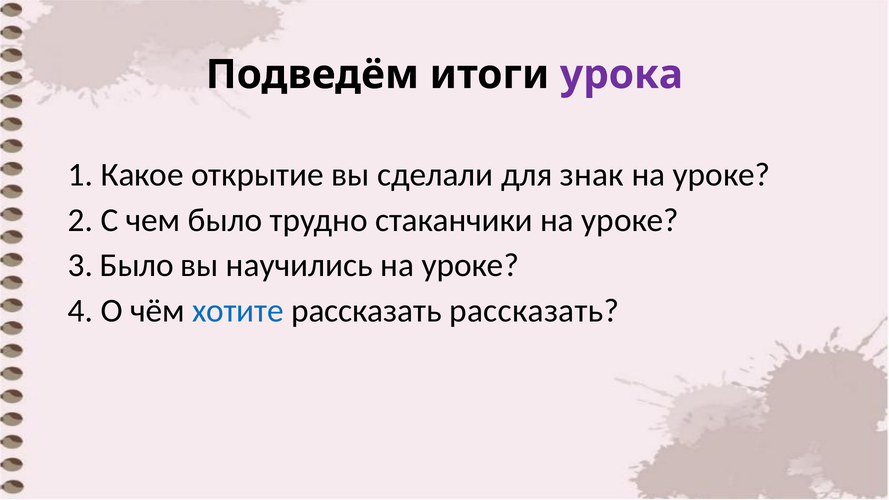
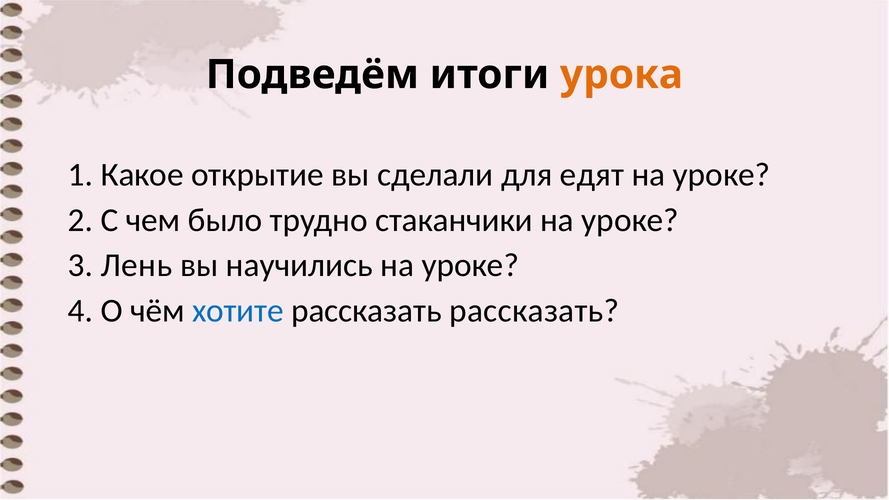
урока colour: purple -> orange (621, 75)
знак: знак -> едят (592, 175)
3 Было: Было -> Лень (136, 265)
